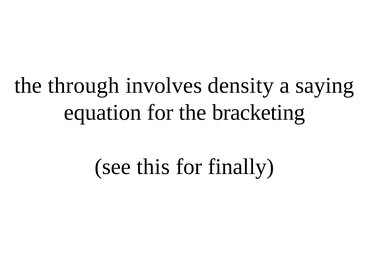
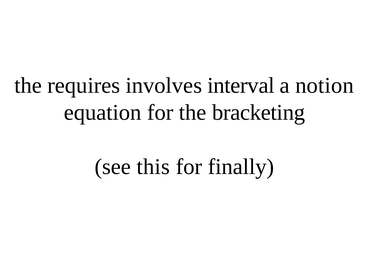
through: through -> requires (84, 86)
density: density -> interval (241, 86)
saying: saying -> notion (325, 86)
